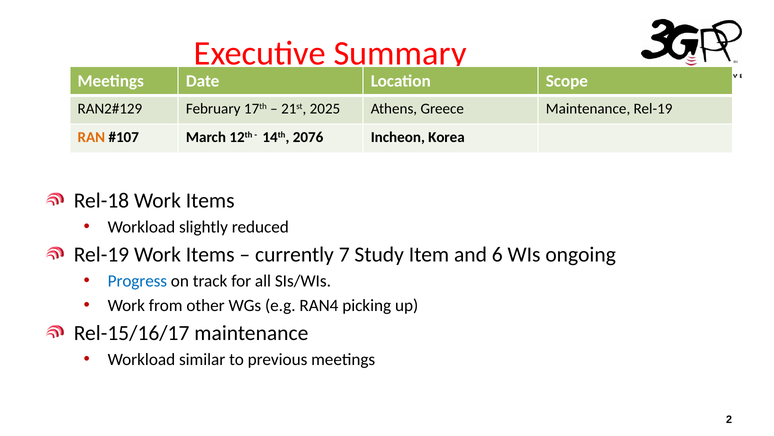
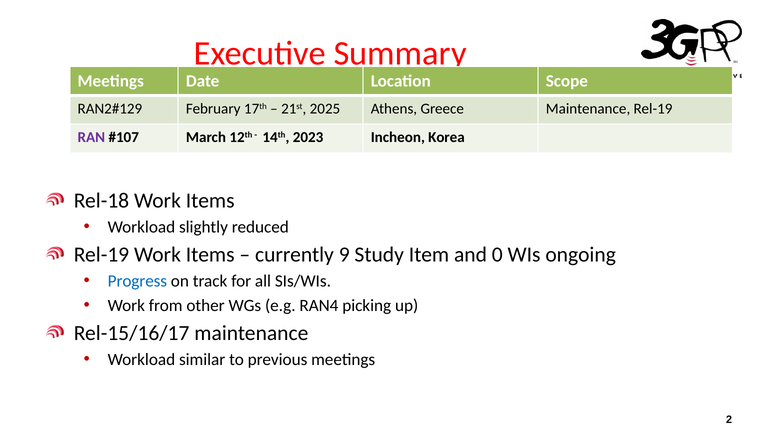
RAN colour: orange -> purple (91, 137)
2076: 2076 -> 2023 (308, 137)
7: 7 -> 9 (344, 255)
6: 6 -> 0 (497, 255)
